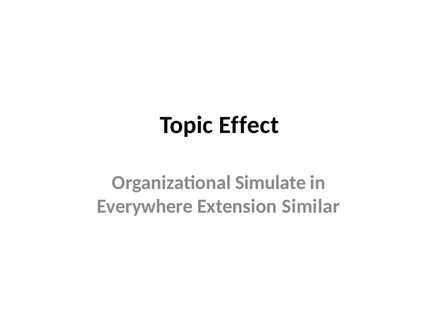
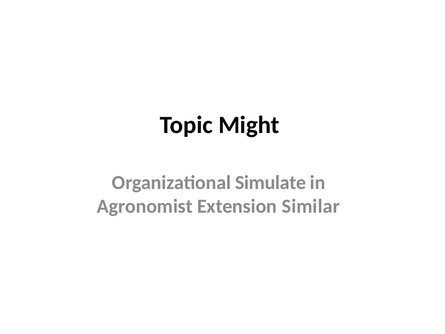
Effect: Effect -> Might (249, 125)
Everywhere: Everywhere -> Agronomist (145, 206)
